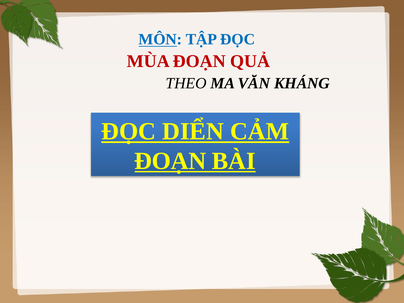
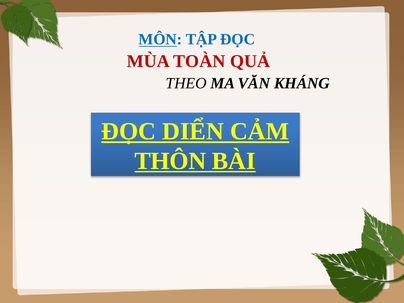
MÙA ĐOẠN: ĐOẠN -> TOÀN (199, 61)
ĐOẠN: ĐOẠN -> THÔN (170, 161)
